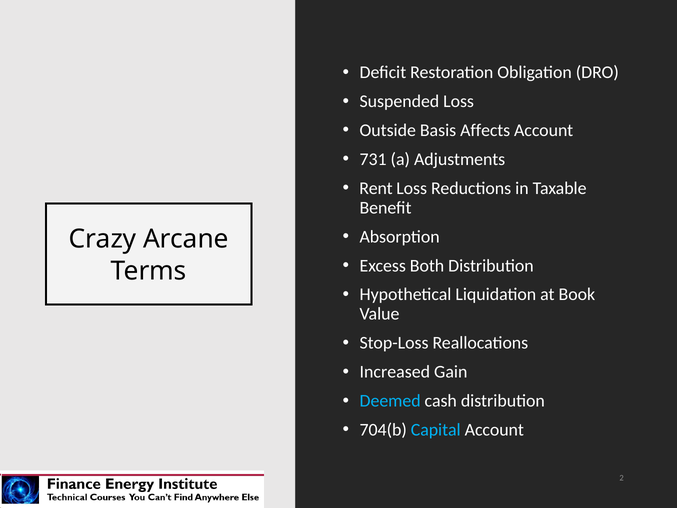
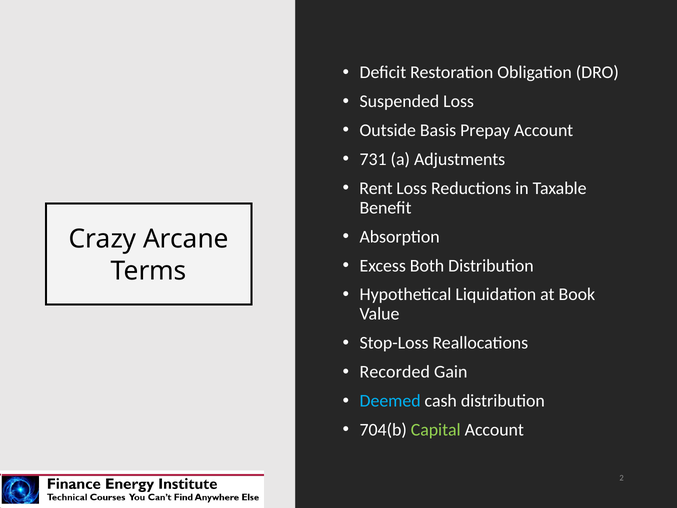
Affects: Affects -> Prepay (485, 130)
Increased: Increased -> Recorded (395, 372)
Capital colour: light blue -> light green (436, 430)
